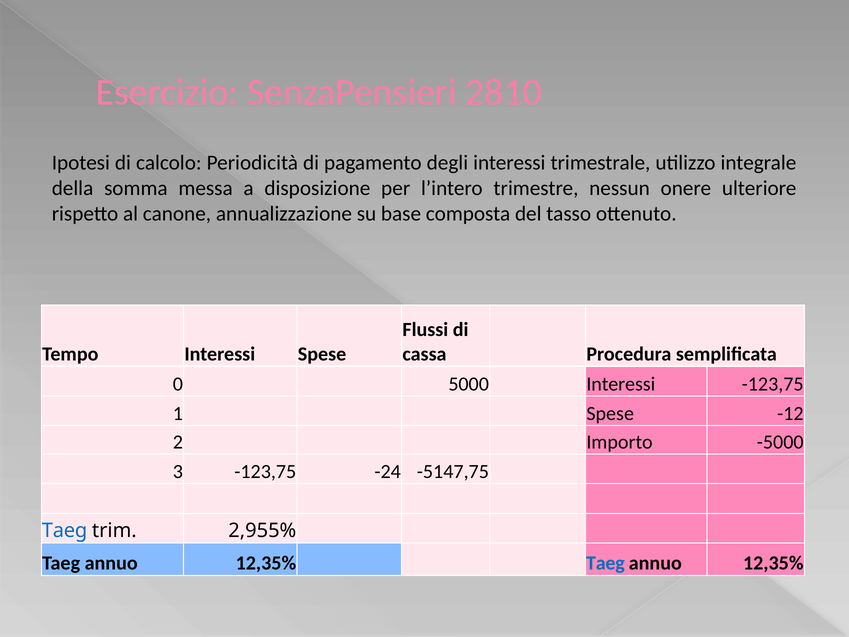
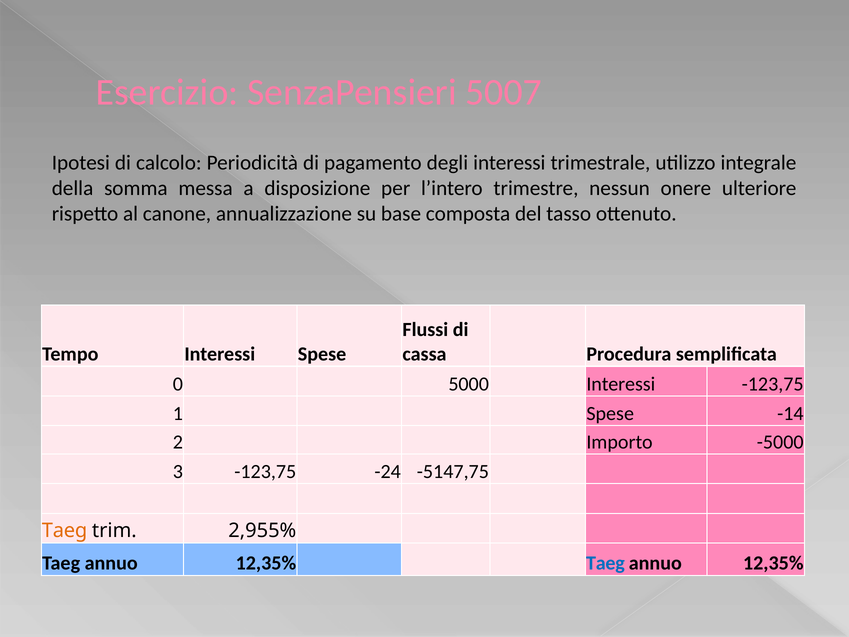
2810: 2810 -> 5007 (504, 92)
-12: -12 -> -14 (790, 414)
Taeg colour: blue -> orange (65, 530)
